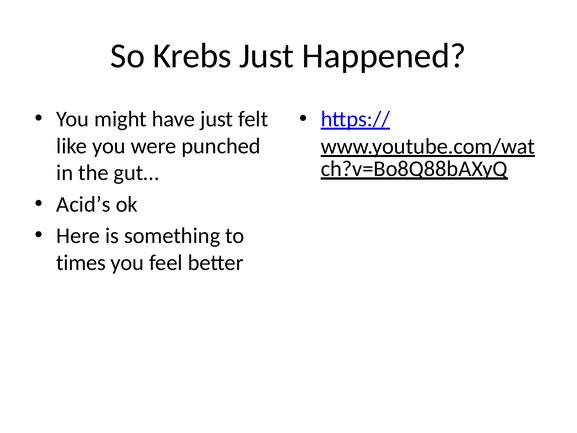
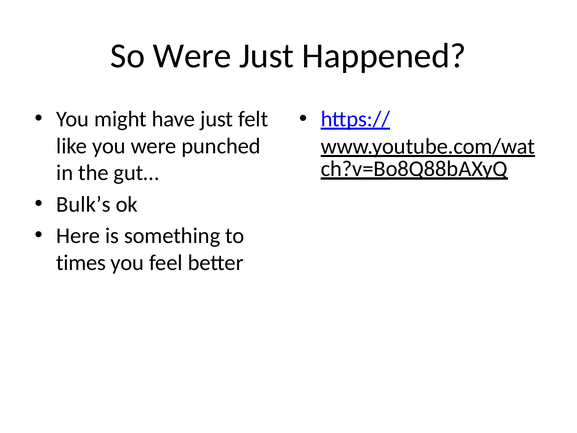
So Krebs: Krebs -> Were (192, 56)
Acid’s: Acid’s -> Bulk’s (83, 204)
